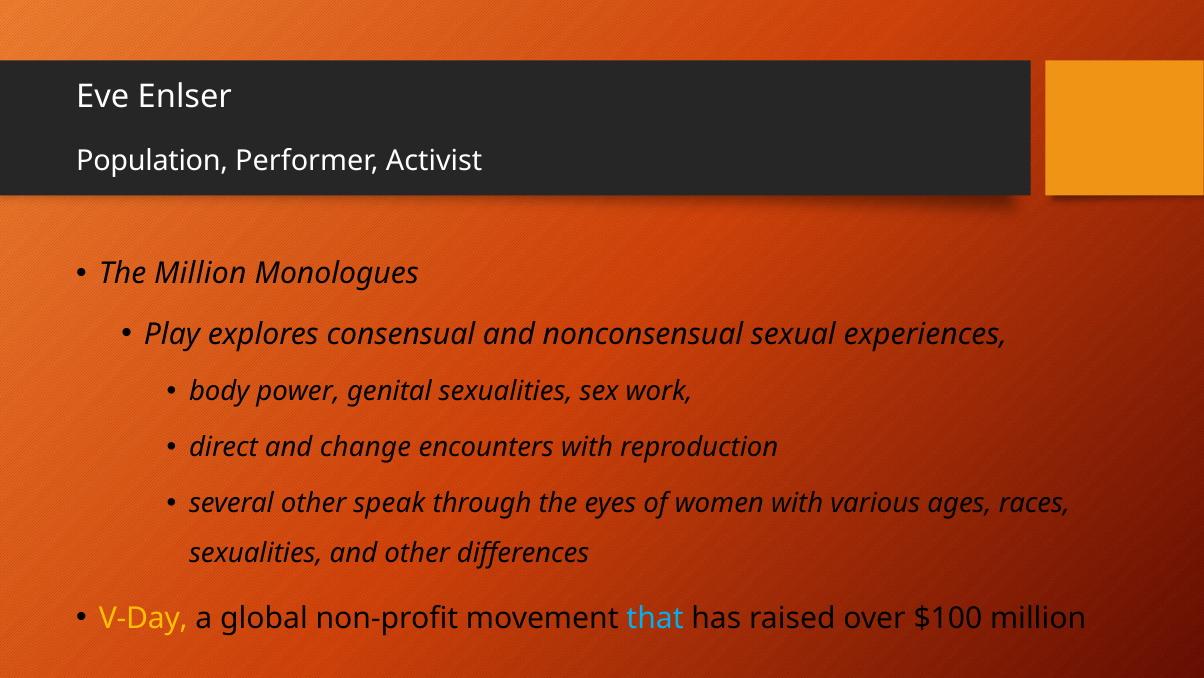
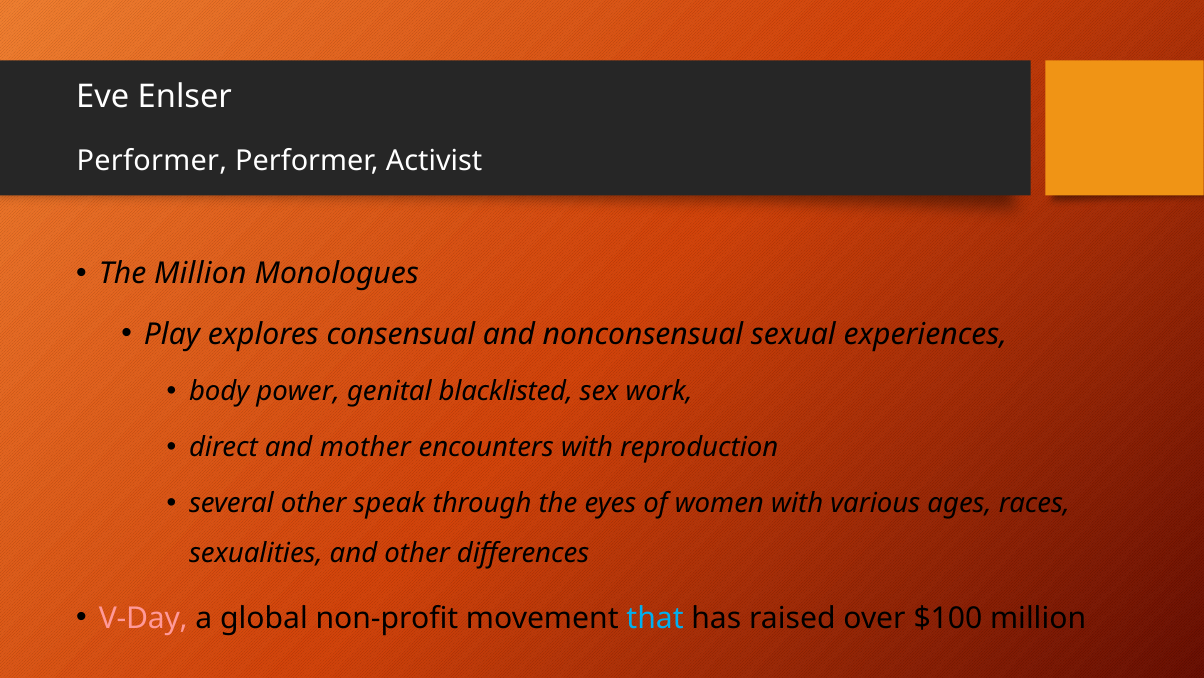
Population: Population -> Performer (152, 161)
genital sexualities: sexualities -> blacklisted (506, 391)
change: change -> mother (365, 447)
V-Day colour: yellow -> pink (143, 618)
